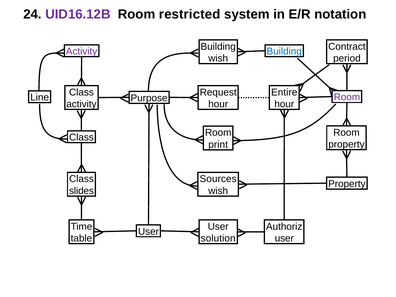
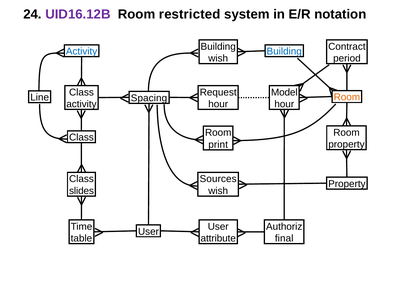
Activity colour: purple -> blue (82, 51)
Entire: Entire -> Model (284, 92)
Room colour: purple -> orange (347, 97)
Purpose: Purpose -> Spacing (149, 98)
solution: solution -> attribute (218, 238)
user: user -> final (284, 238)
